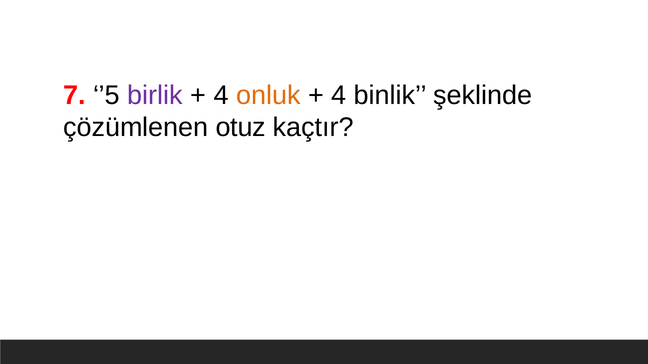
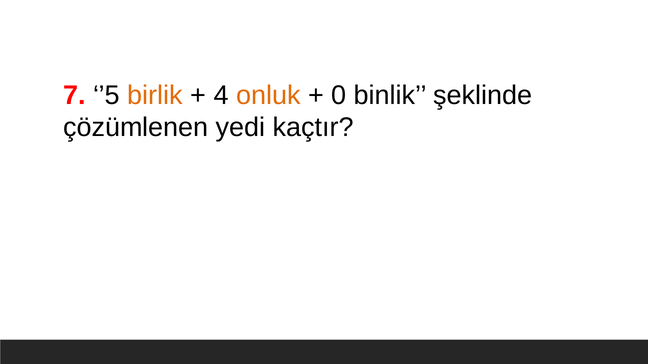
birlik colour: purple -> orange (155, 95)
4: 4 -> 0 (339, 95)
otuz: otuz -> yedi (241, 128)
